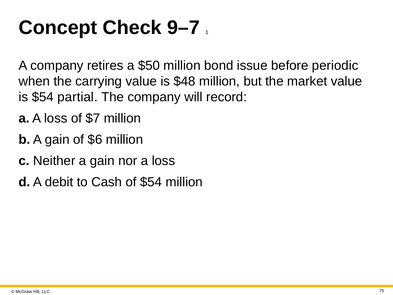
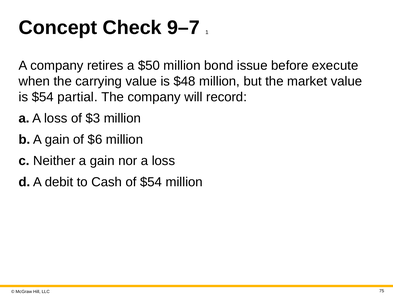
periodic: periodic -> execute (335, 66)
$7: $7 -> $3 (93, 118)
